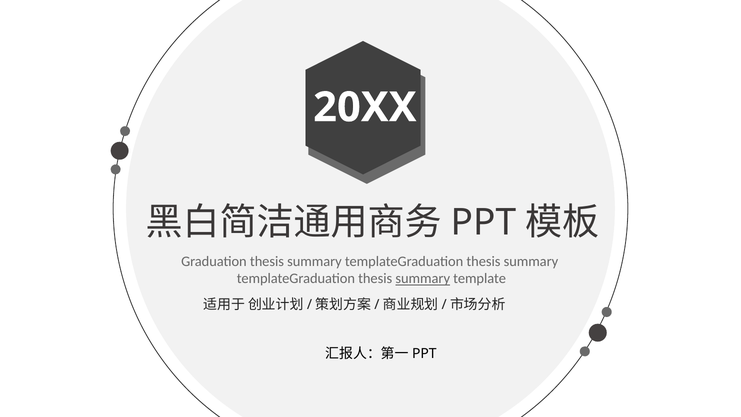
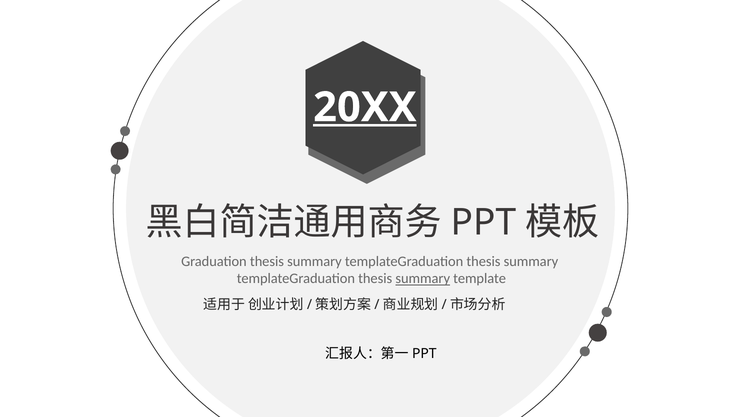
20XX underline: none -> present (365, 107)
